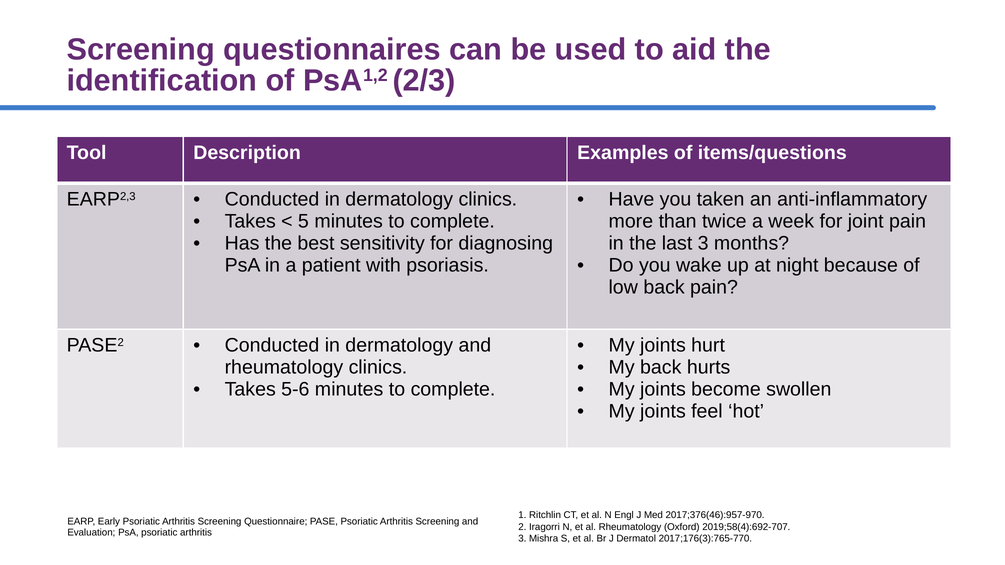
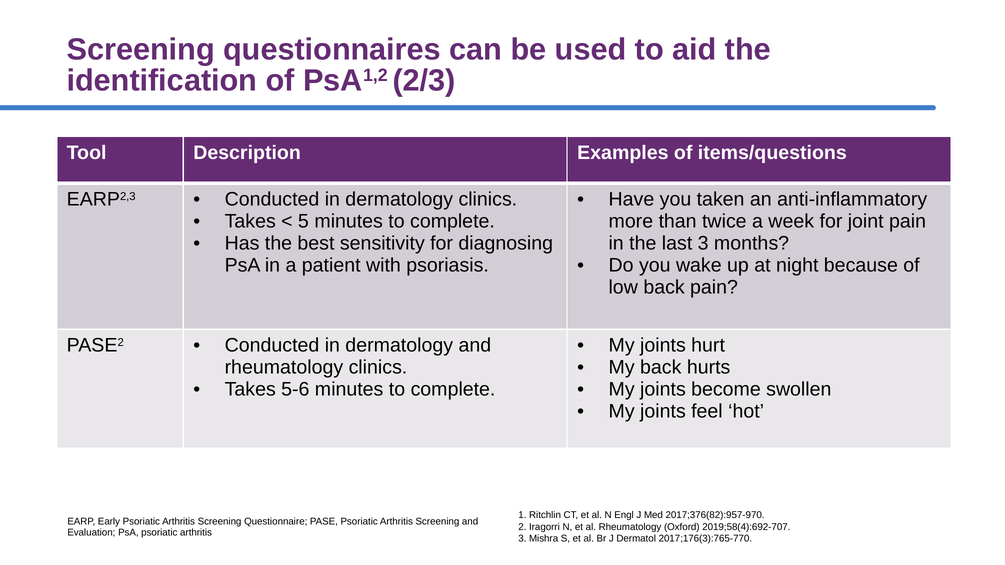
2017;376(46):957-970: 2017;376(46):957-970 -> 2017;376(82):957-970 (715, 516)
